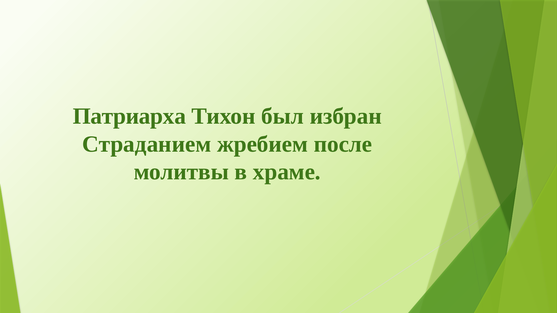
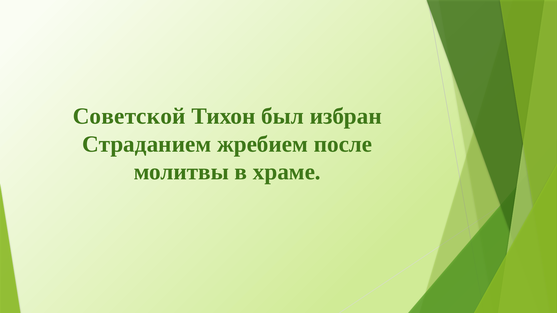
Патриарха: Патриарха -> Советской (129, 116)
